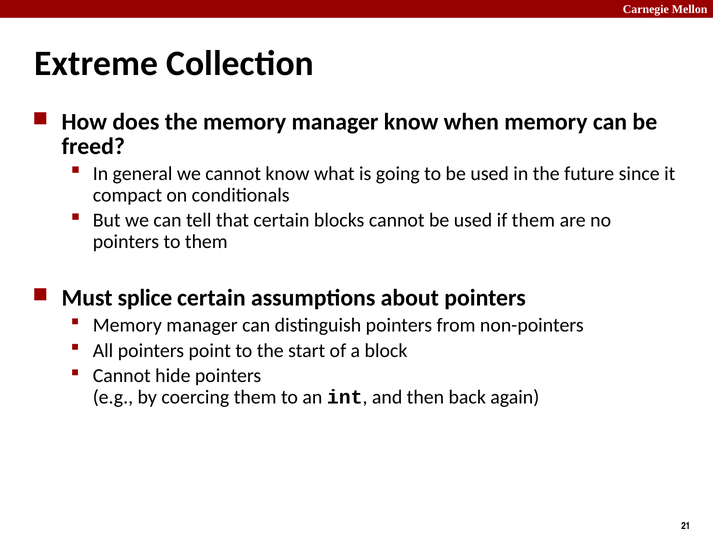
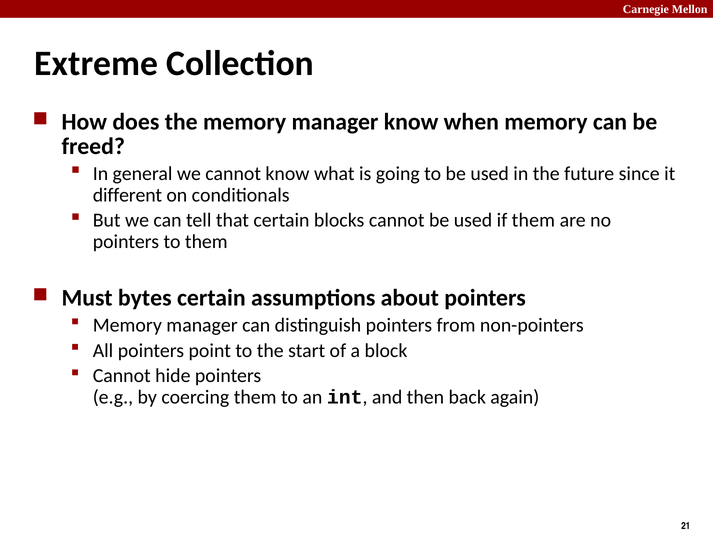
compact: compact -> different (127, 195)
splice: splice -> bytes (145, 298)
